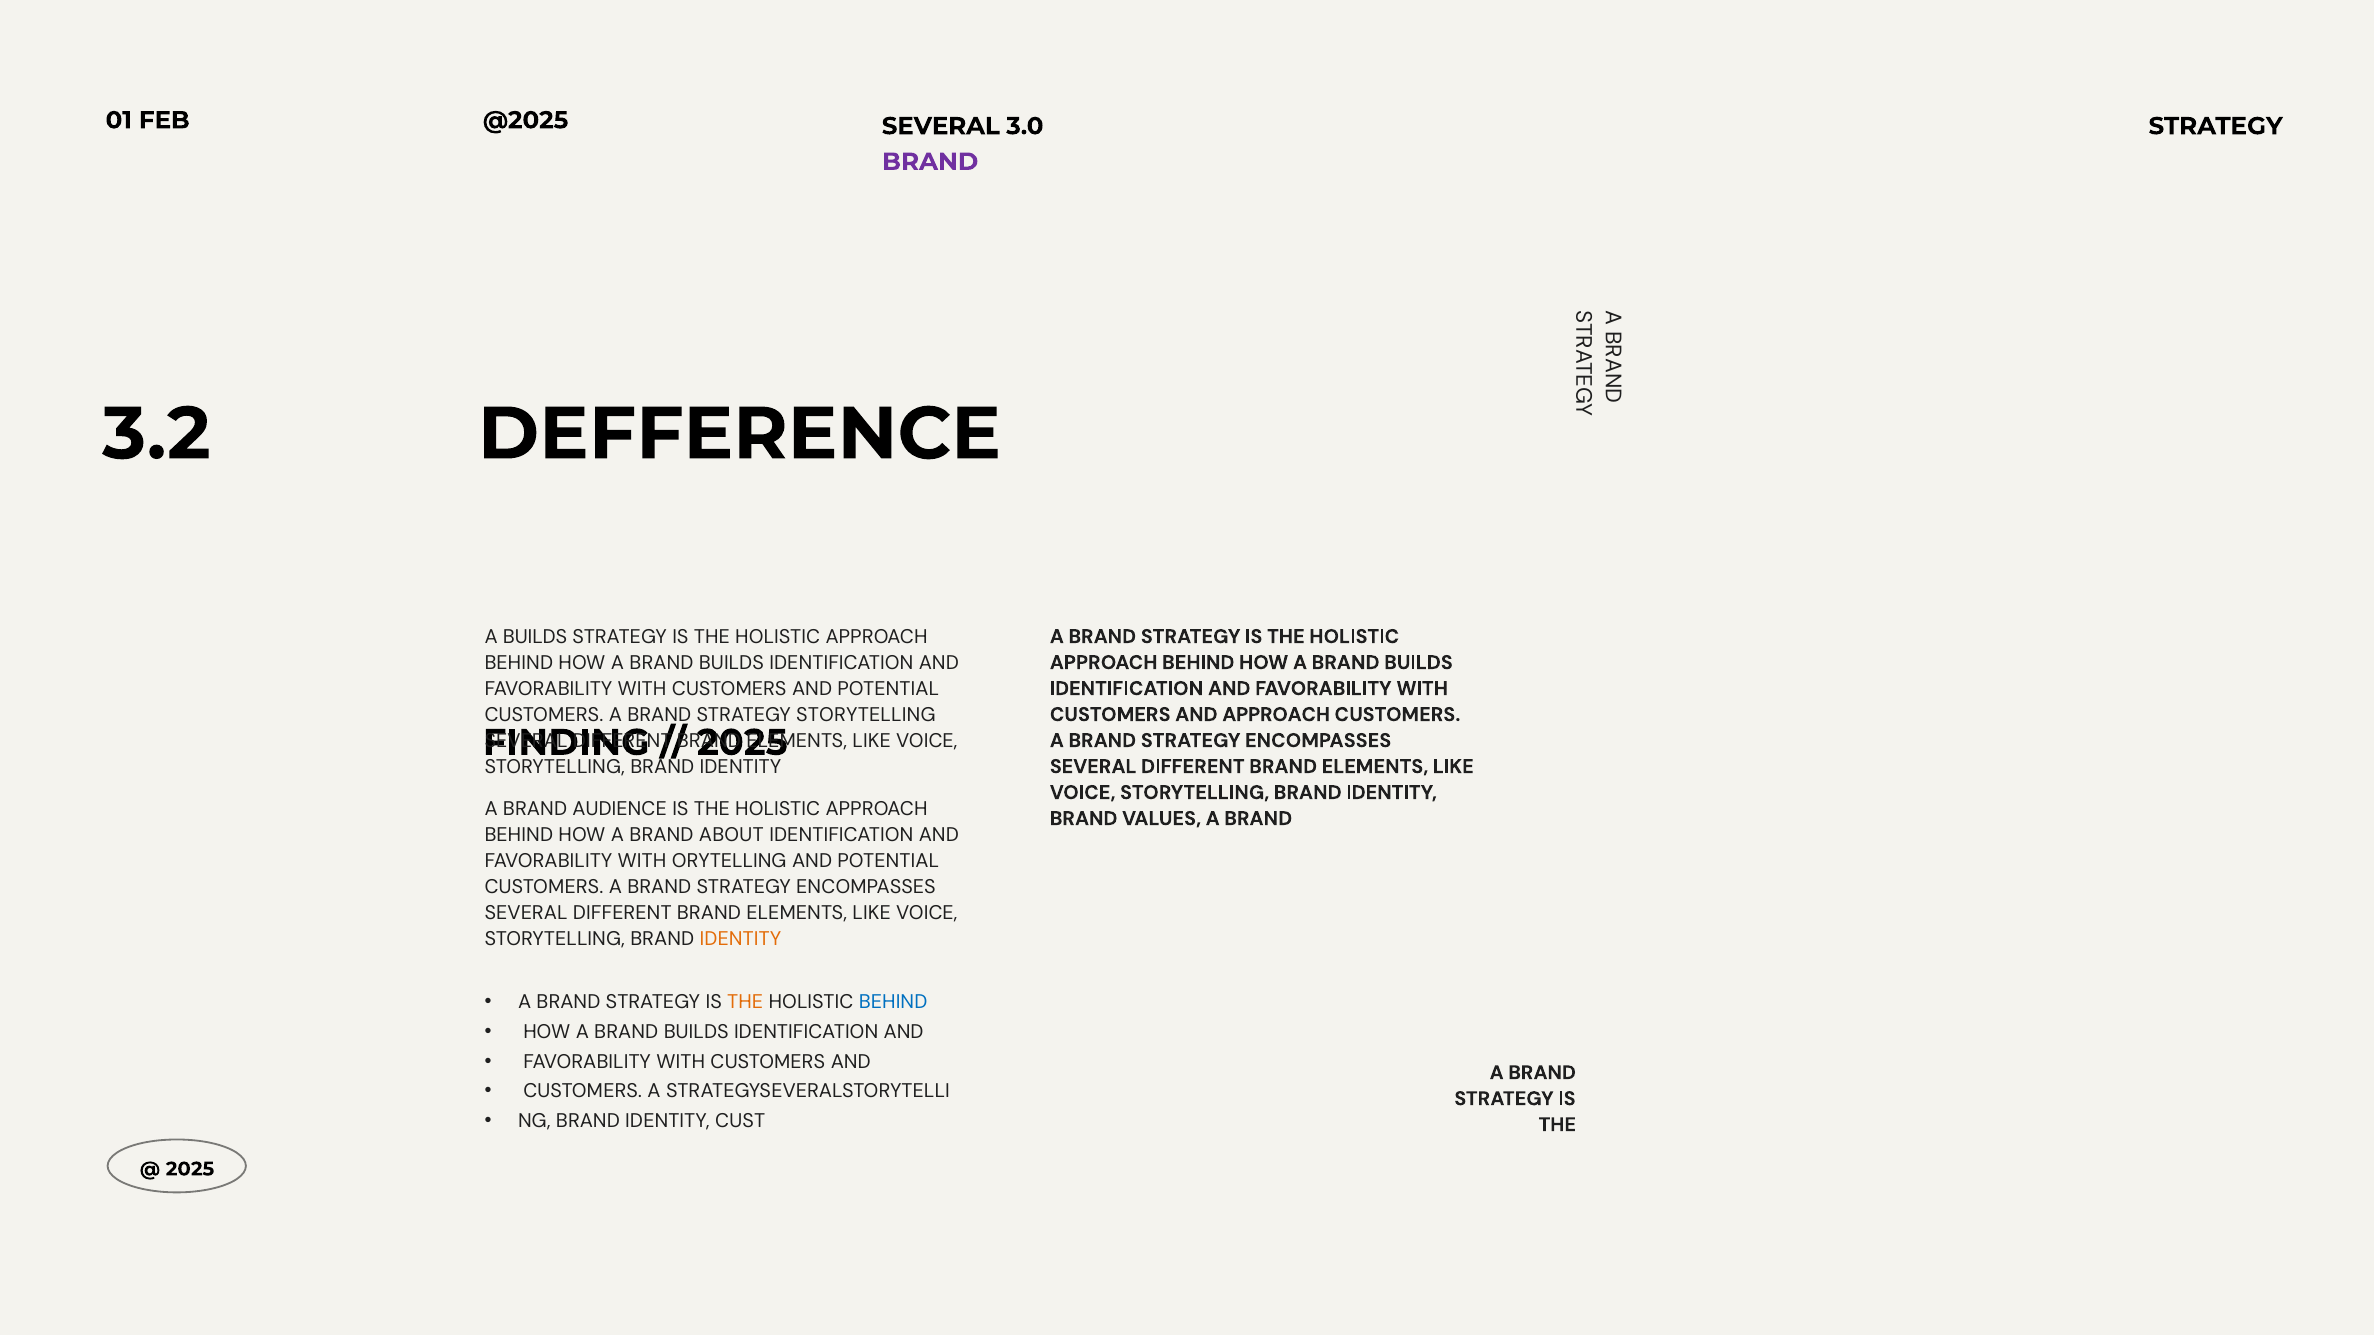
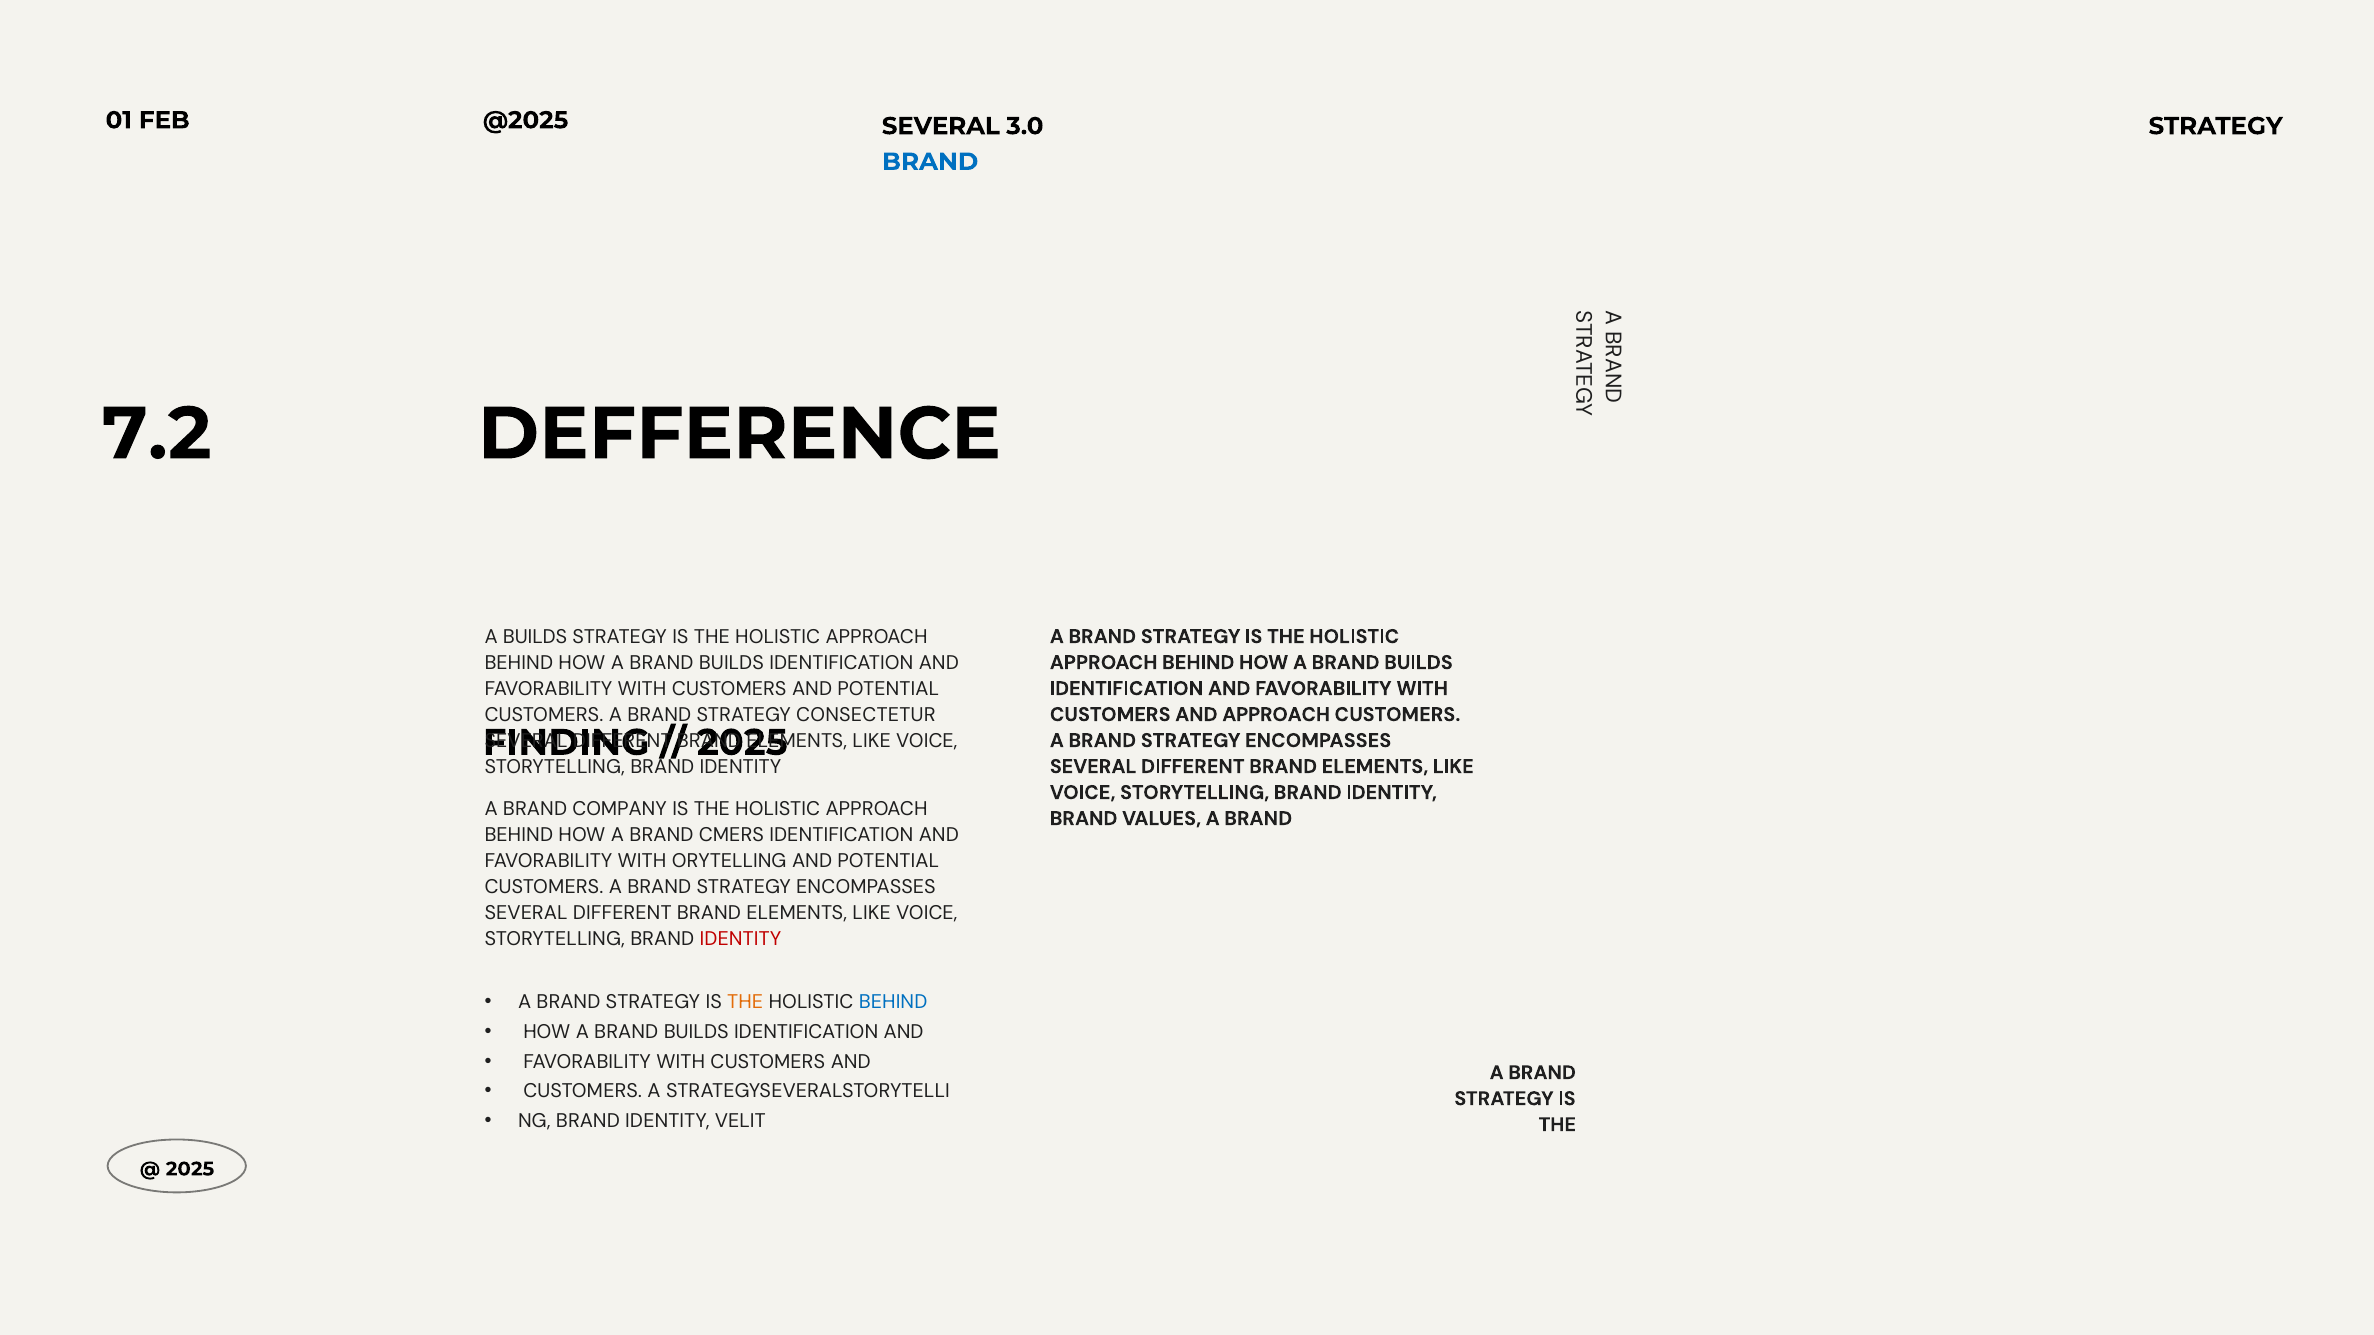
BRAND colour: purple -> blue (930, 162)
3.2: 3.2 -> 7.2 (157, 434)
STRATEGY STORYTELLING: STORYTELLING -> CONSECTETUR (866, 715)
AUDIENCE: AUDIENCE -> COMPANY (620, 810)
ABOUT: ABOUT -> CMERS (731, 836)
IDENTITY colour: orange -> red (740, 940)
CUST: CUST -> VELIT (740, 1121)
